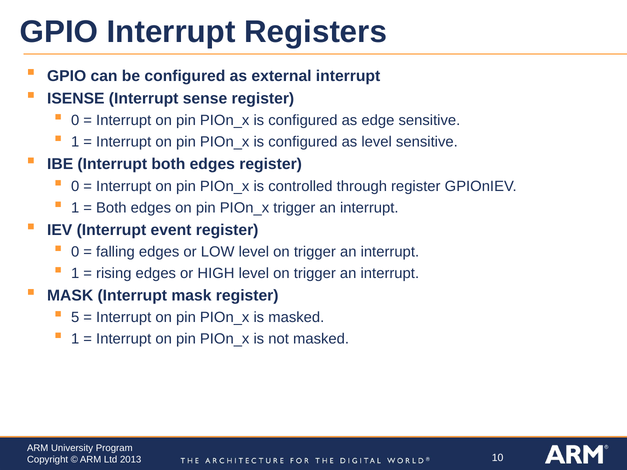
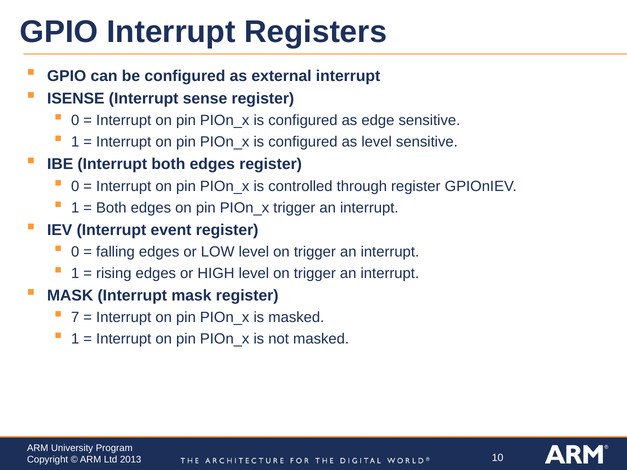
5: 5 -> 7 (75, 318)
